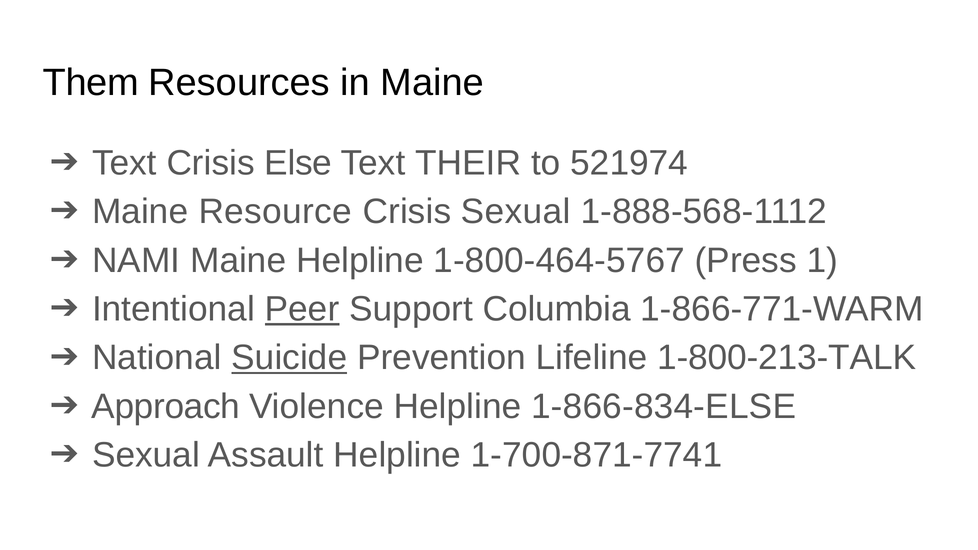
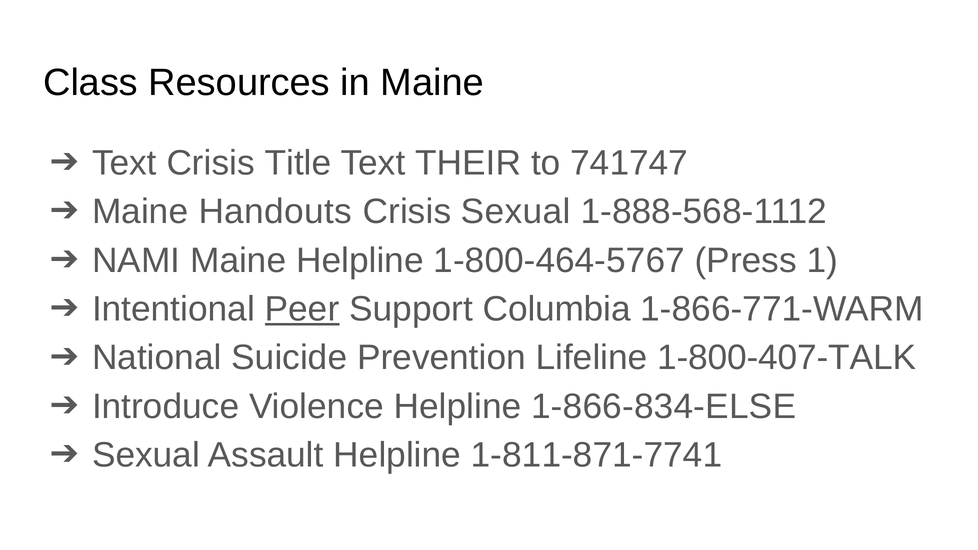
Them: Them -> Class (91, 83)
Else: Else -> Title (298, 163)
521974: 521974 -> 741747 (629, 163)
Resource: Resource -> Handouts (275, 212)
Suicide underline: present -> none (289, 358)
1-800-213-TALK: 1-800-213-TALK -> 1-800-407-TALK (787, 358)
Approach: Approach -> Introduce (166, 407)
1-700-871-7741: 1-700-871-7741 -> 1-811-871-7741 (596, 455)
